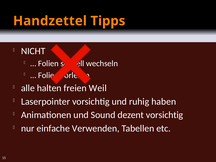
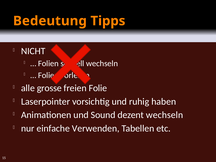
Handzettel: Handzettel -> Bedeutung (50, 21)
halten: halten -> grosse (49, 88)
Weil: Weil -> Folie (98, 88)
dezent vorsichtig: vorsichtig -> wechseln (165, 115)
